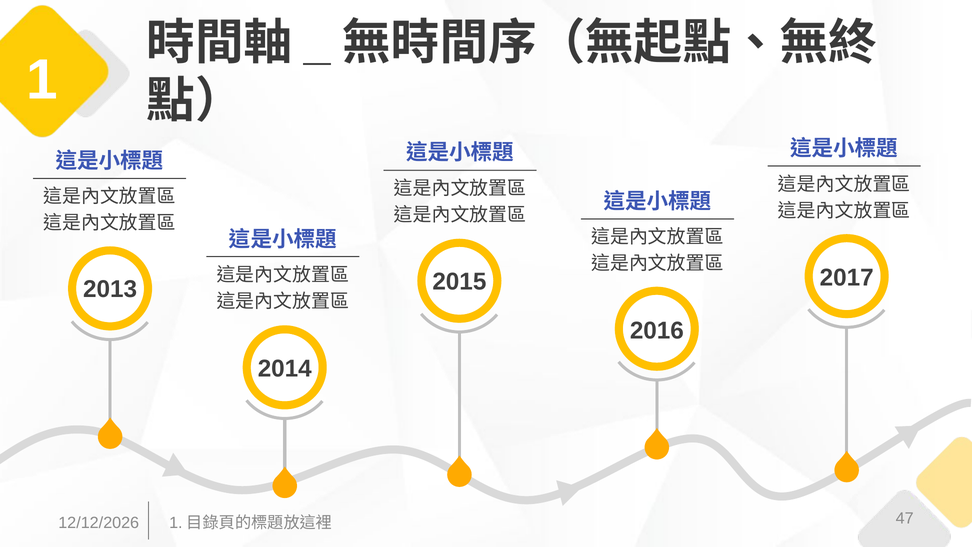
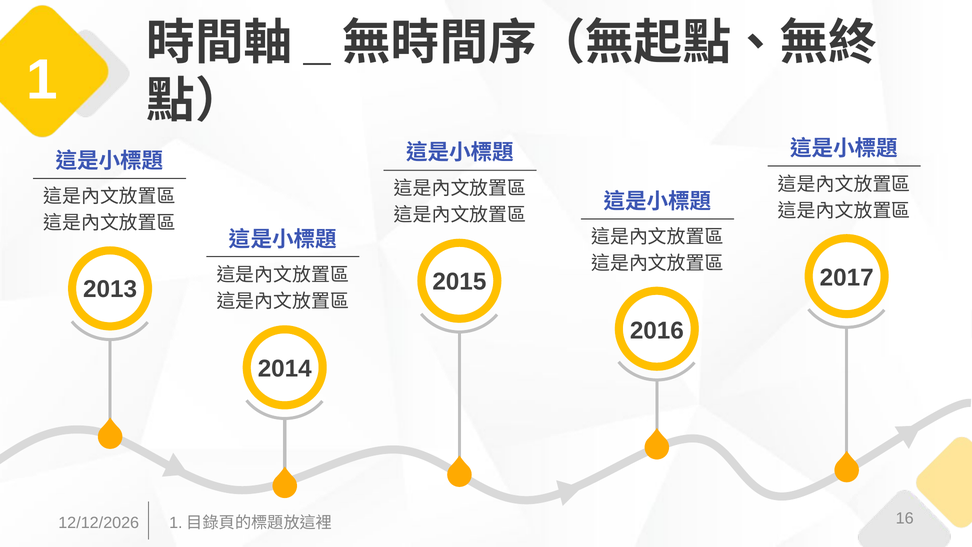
47: 47 -> 16 (905, 518)
